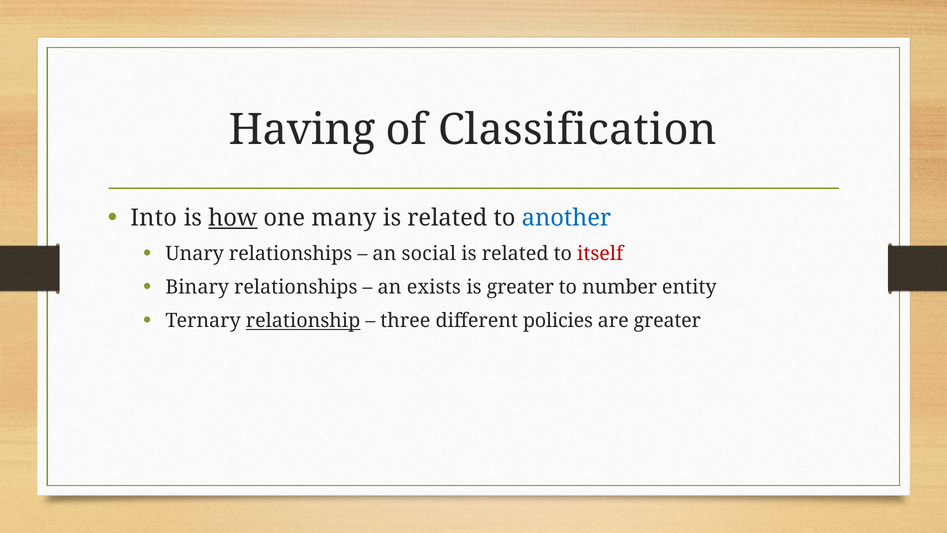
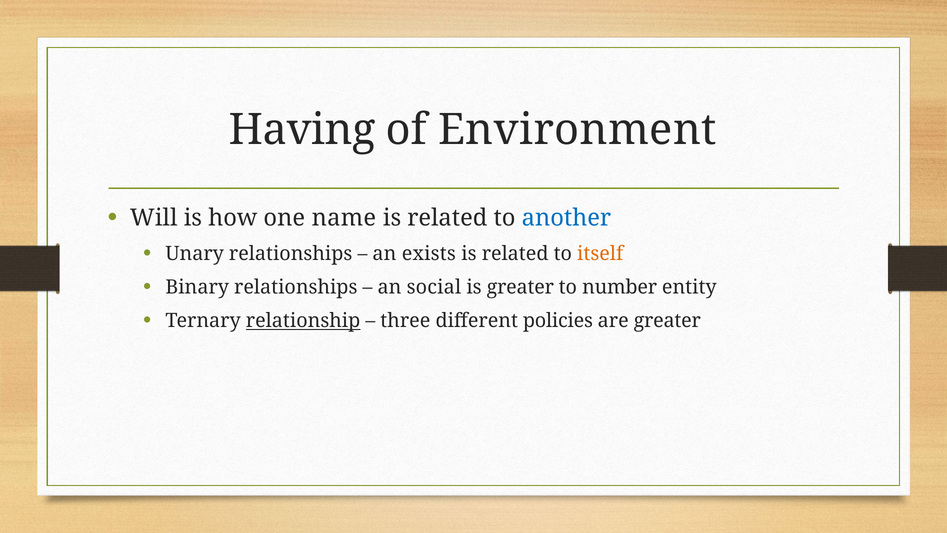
Classification: Classification -> Environment (577, 130)
Into: Into -> Will (154, 218)
how underline: present -> none (233, 218)
many: many -> name (344, 218)
social: social -> exists (429, 254)
itself colour: red -> orange (600, 254)
exists: exists -> social (434, 287)
